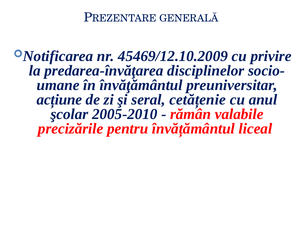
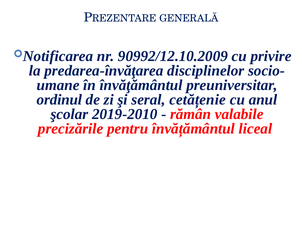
45469/12.10.2009: 45469/12.10.2009 -> 90992/12.10.2009 (173, 56)
acțiune: acțiune -> ordinul (59, 99)
2005-2010: 2005-2010 -> 2019-2010 (125, 114)
